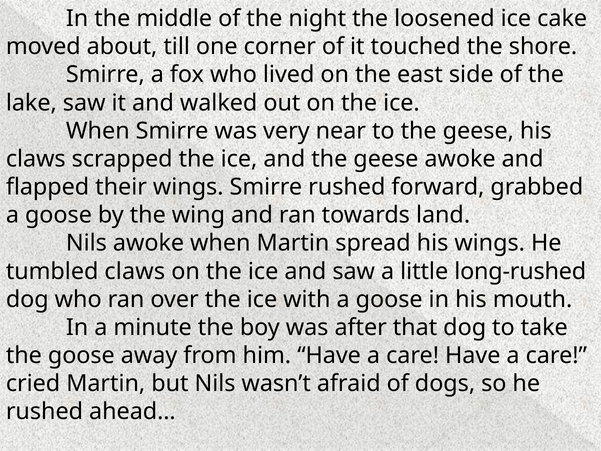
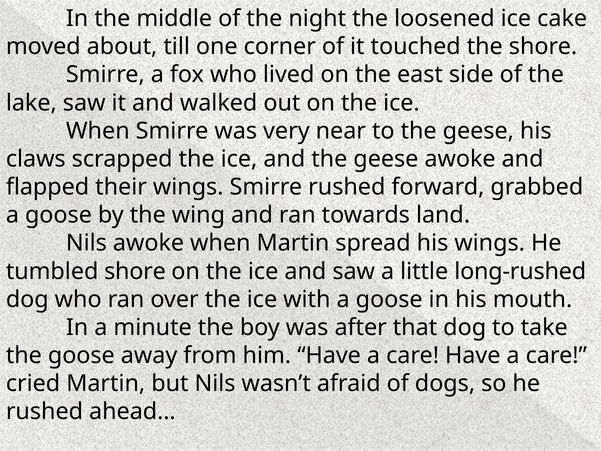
tumbled claws: claws -> shore (135, 271)
